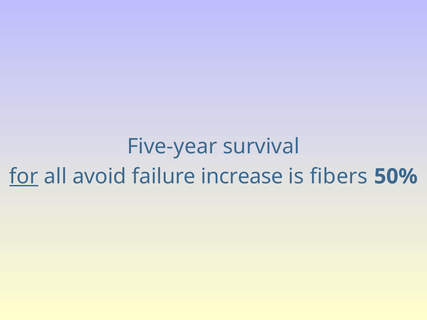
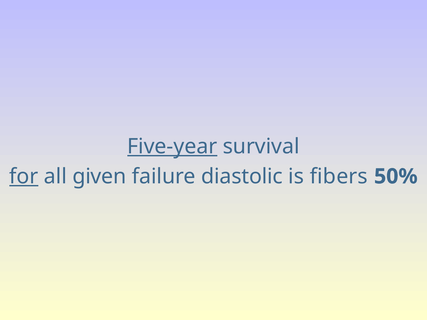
Five-year underline: none -> present (172, 147)
avoid: avoid -> given (99, 177)
increase: increase -> diastolic (242, 177)
